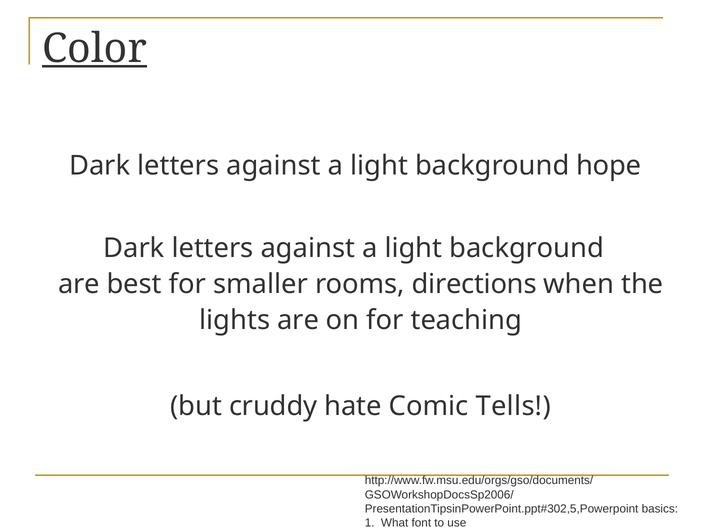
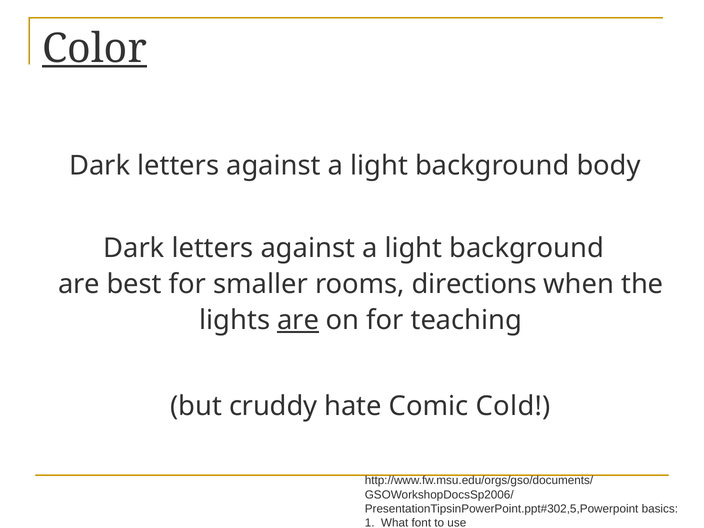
hope: hope -> body (609, 166)
are underline: none -> present (298, 320)
Tells: Tells -> Cold (513, 406)
